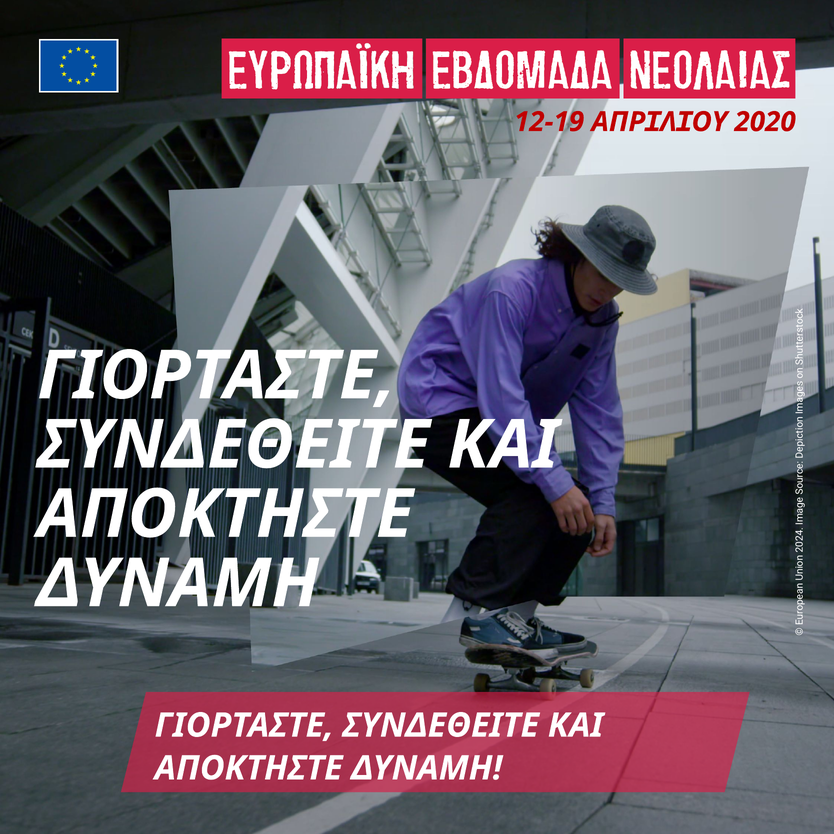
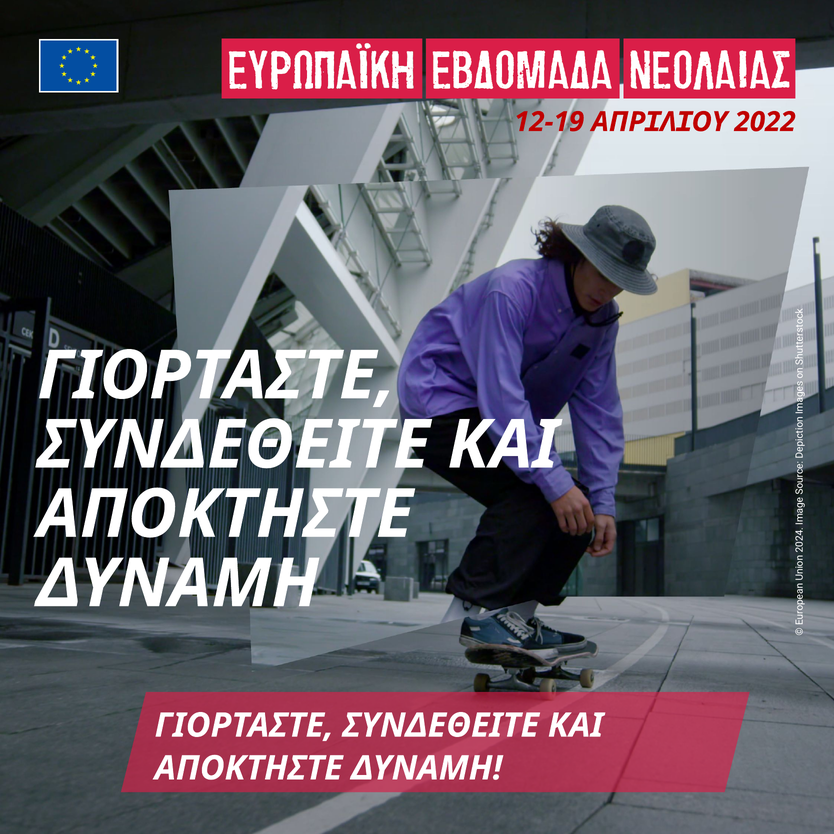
2020: 2020 -> 2022 (765, 122)
